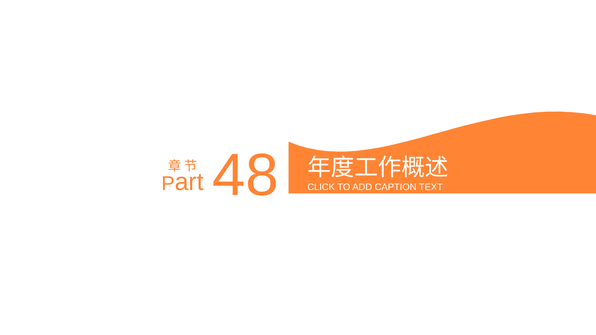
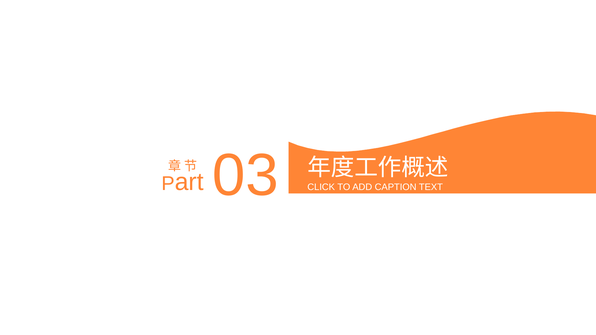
48: 48 -> 03 (245, 175)
